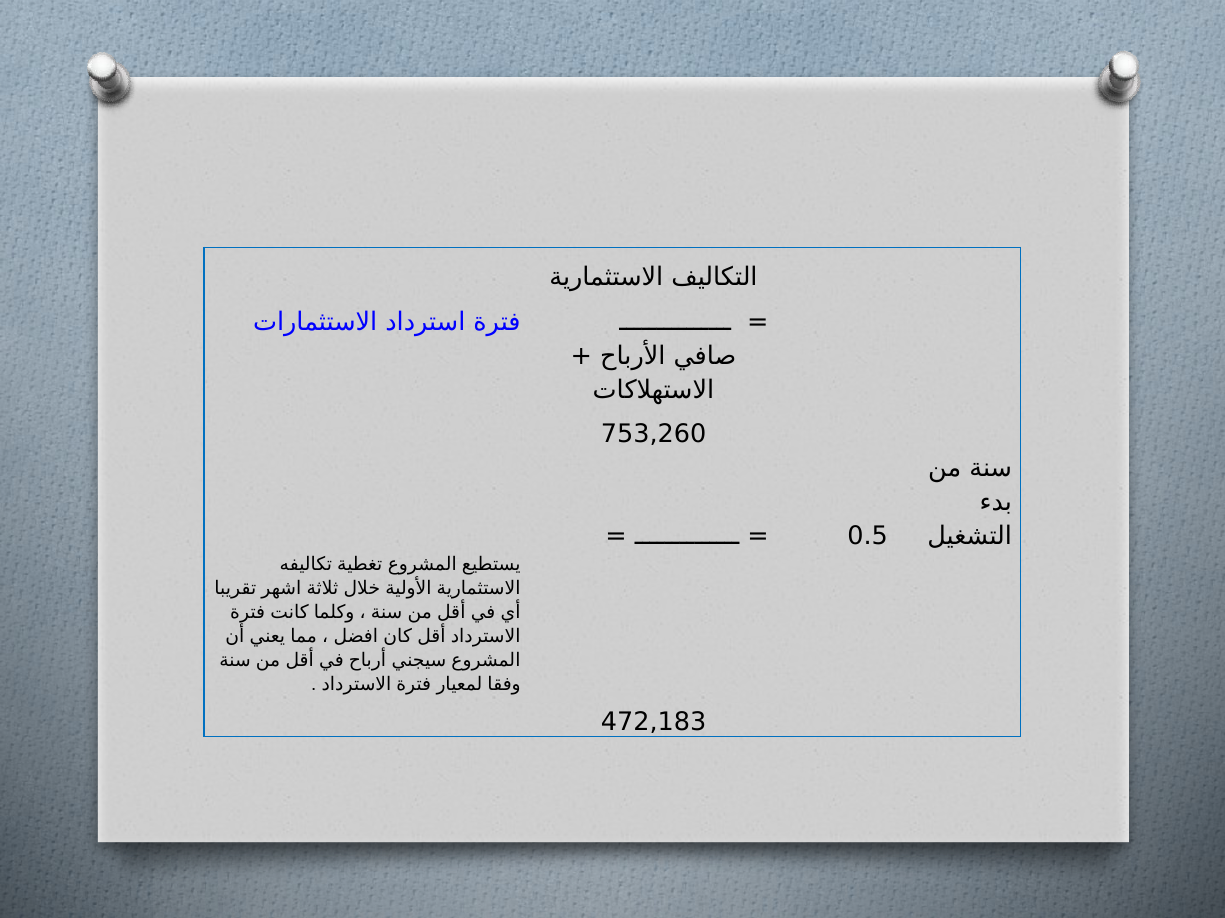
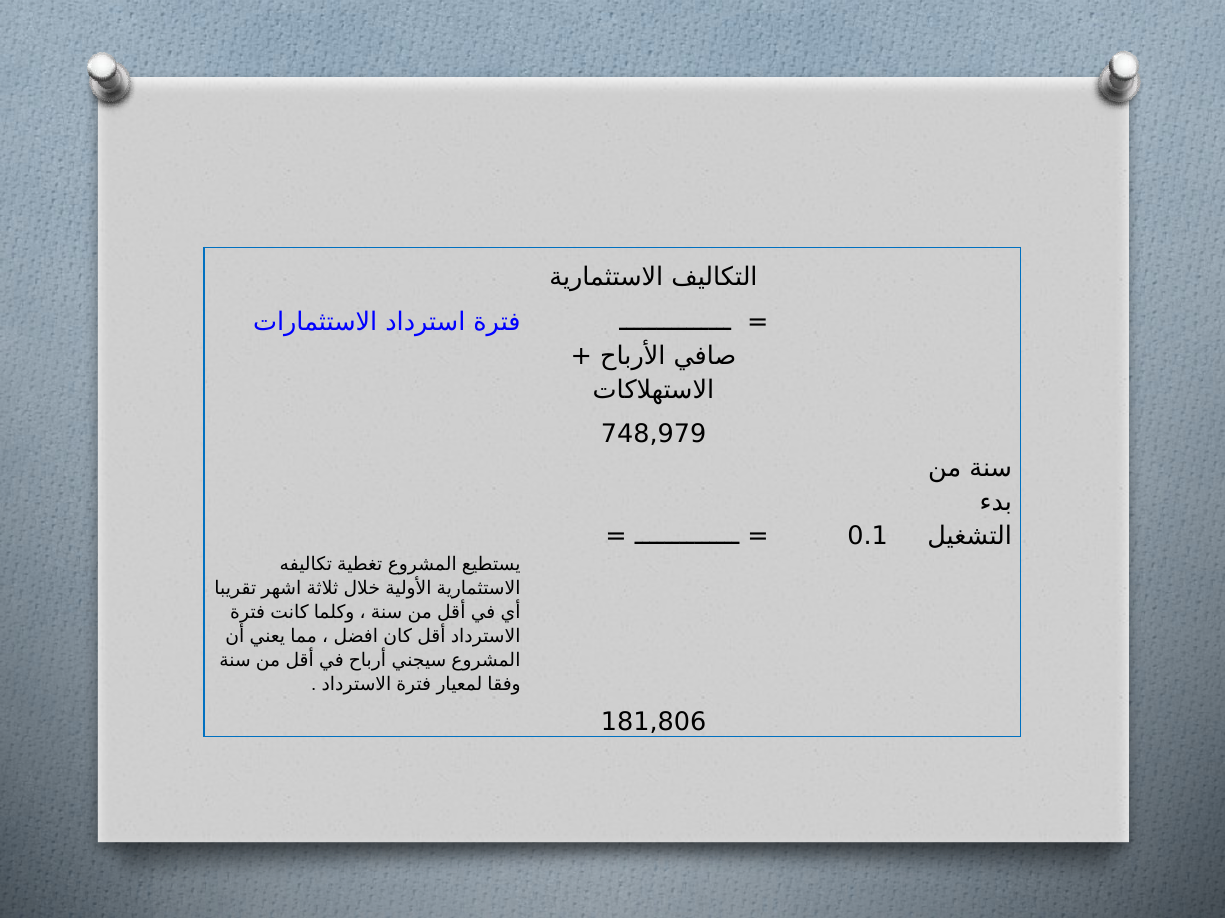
753,260: 753,260 -> 748,979 (654, 435)
0.5: 0.5 -> 0.1 (868, 537)
472,183: 472,183 -> 181,806 (654, 723)
